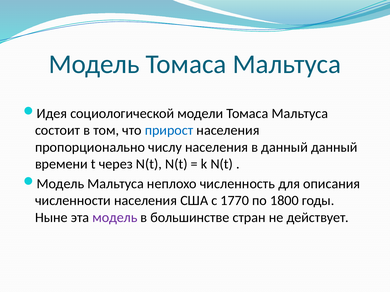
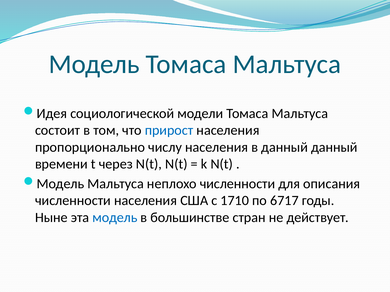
неплохо численность: численность -> численности (237, 184)
1770: 1770 -> 1710 (235, 201)
1800: 1800 -> 6717 (284, 201)
модель colour: purple -> blue (115, 218)
